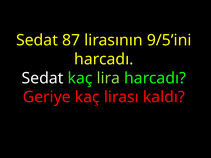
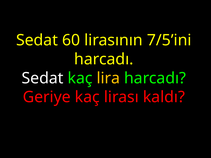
87: 87 -> 60 (71, 40)
9/5’ini: 9/5’ini -> 7/5’ini (169, 40)
lira colour: light green -> yellow (108, 78)
